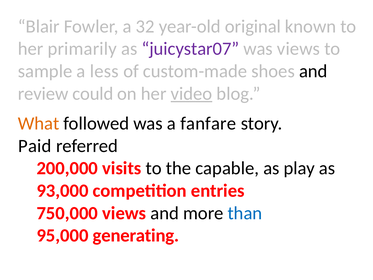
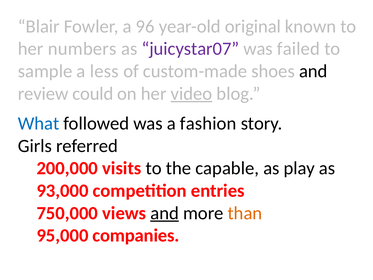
32: 32 -> 96 (145, 26)
primarily: primarily -> numbers (82, 49)
was views: views -> failed (298, 49)
What colour: orange -> blue (39, 123)
fanfare: fanfare -> fashion (208, 123)
Paid: Paid -> Girls (35, 146)
and underline: none -> present (165, 213)
than colour: blue -> orange (245, 213)
generating: generating -> companies (136, 235)
